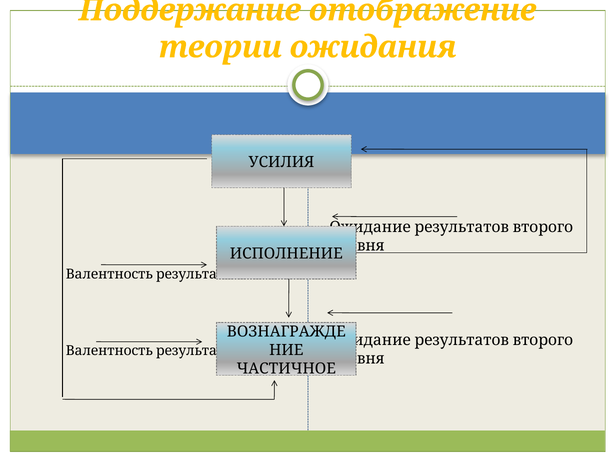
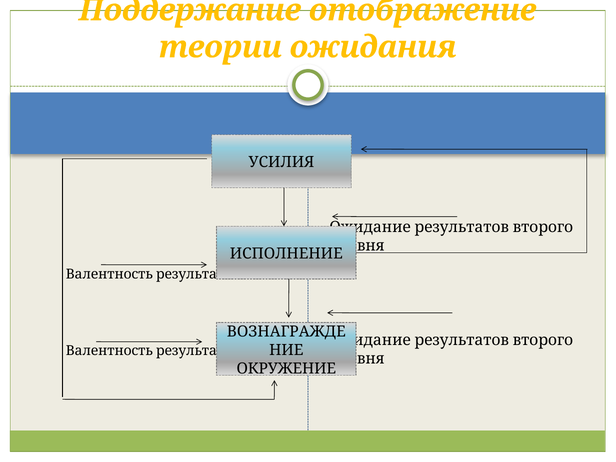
ЧАСТИЧНОЕ: ЧАСТИЧНОЕ -> ОКРУЖЕНИЕ (286, 368)
